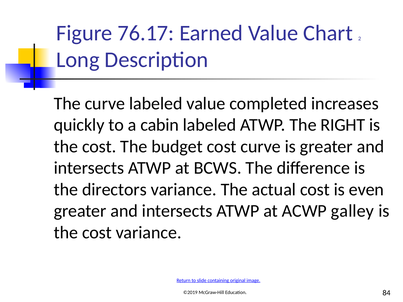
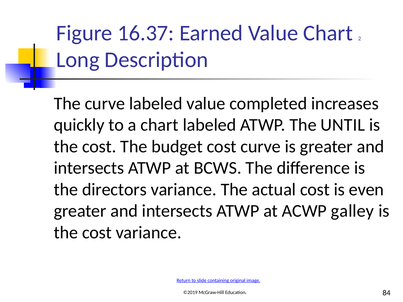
76.17: 76.17 -> 16.37 (146, 33)
a cabin: cabin -> chart (160, 125)
RIGHT: RIGHT -> UNTIL (343, 125)
